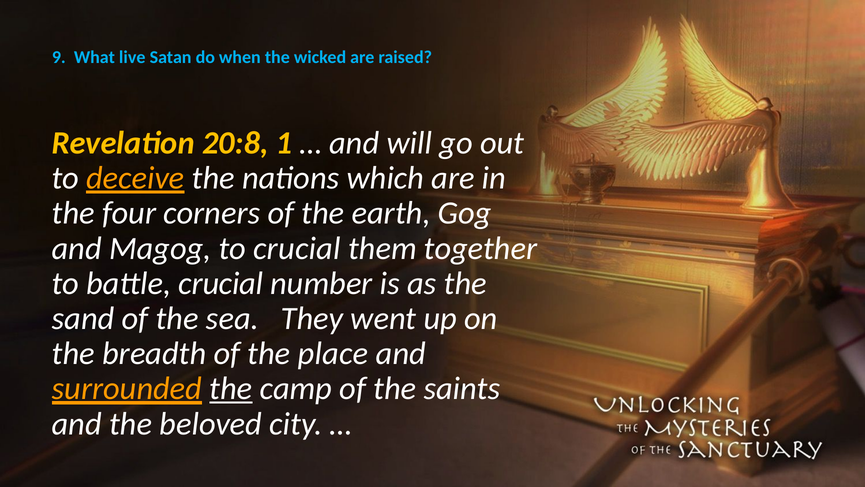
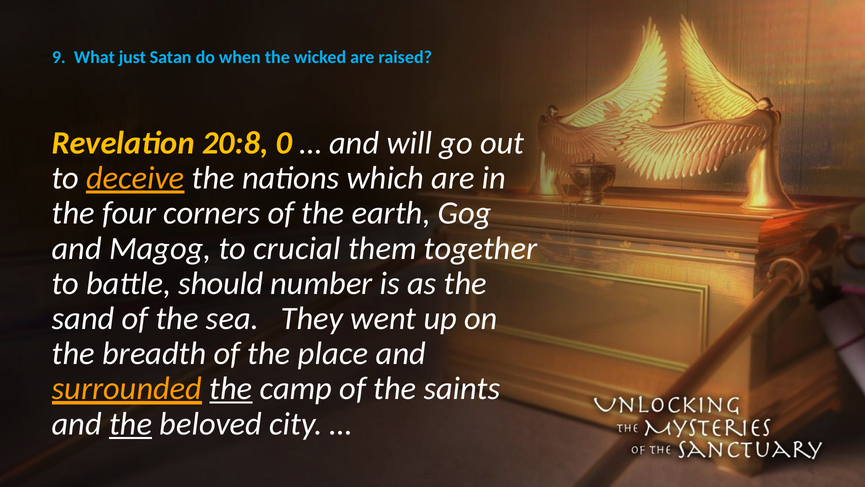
live: live -> just (132, 57)
1: 1 -> 0 (284, 143)
battle crucial: crucial -> should (221, 283)
the underline: none -> present (131, 423)
